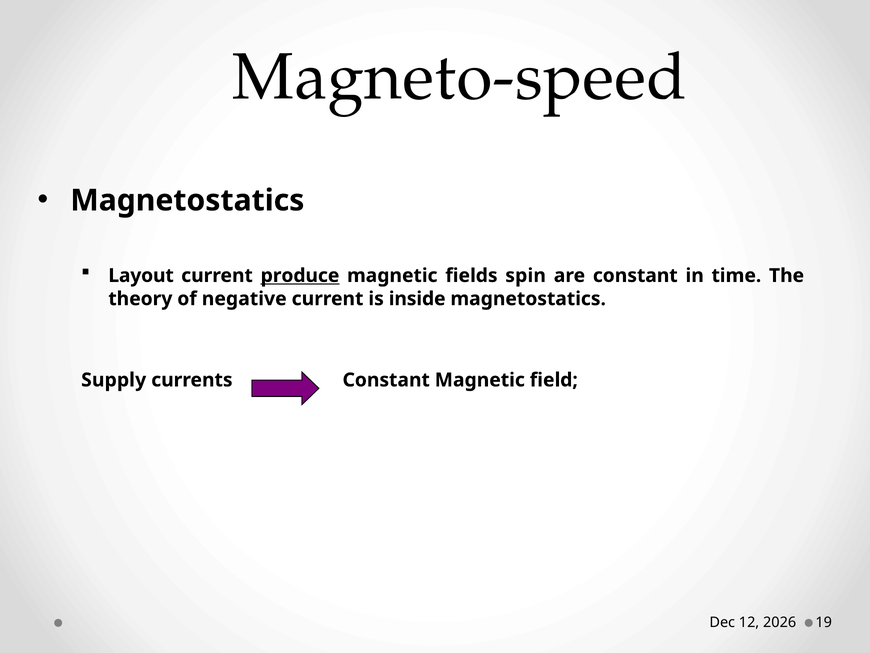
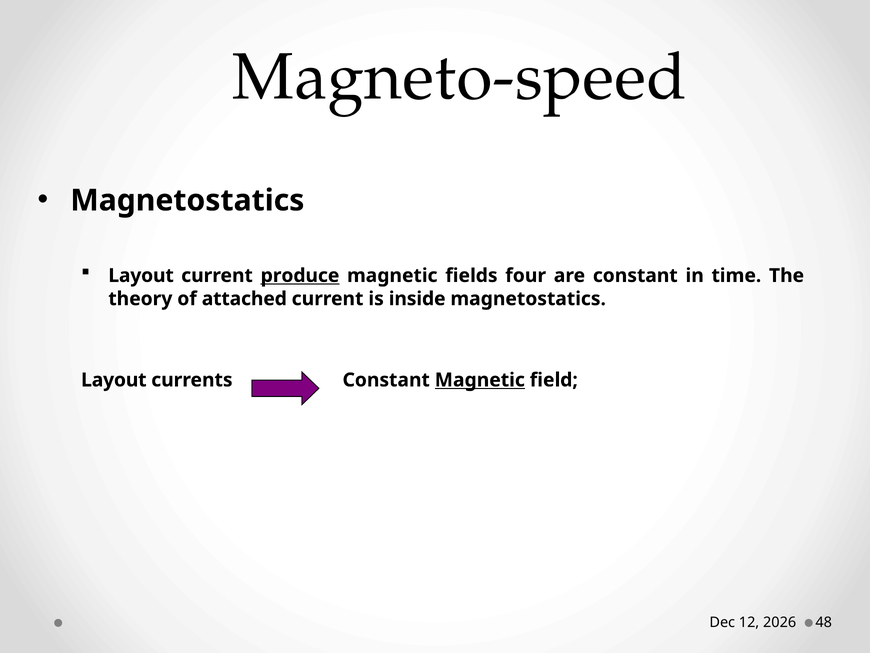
spin: spin -> four (526, 275)
negative: negative -> attached (244, 299)
Supply: Supply -> Layout (114, 380)
Magnetic underline: none -> present (480, 380)
19: 19 -> 48 (824, 622)
